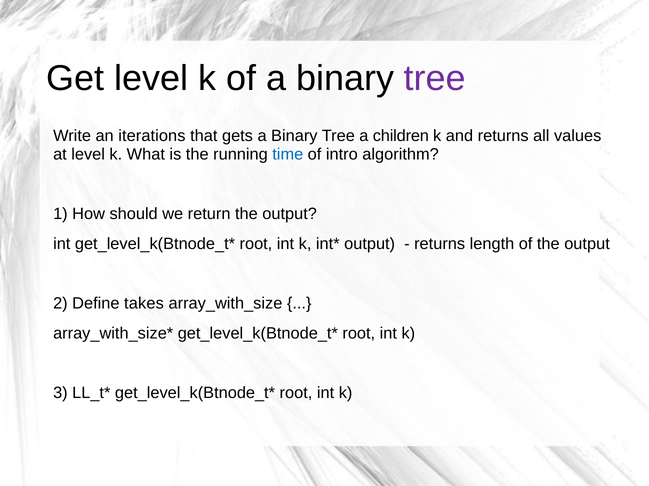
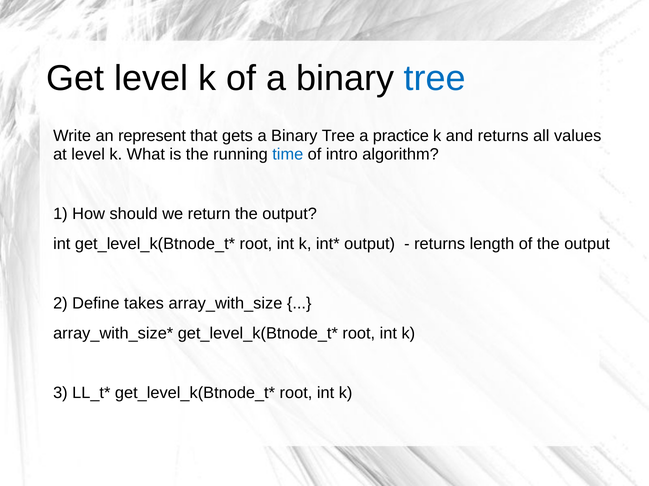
tree colour: purple -> blue (435, 78)
iterations: iterations -> represent (152, 136)
children: children -> practice (401, 136)
